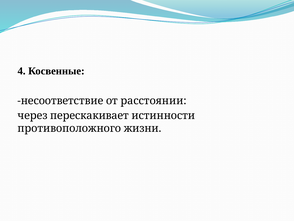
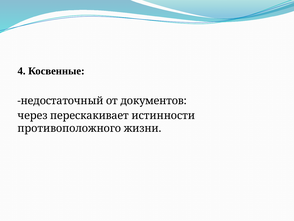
несоответствие: несоответствие -> недостаточный (60, 100)
расстоянии: расстоянии -> документов (154, 100)
